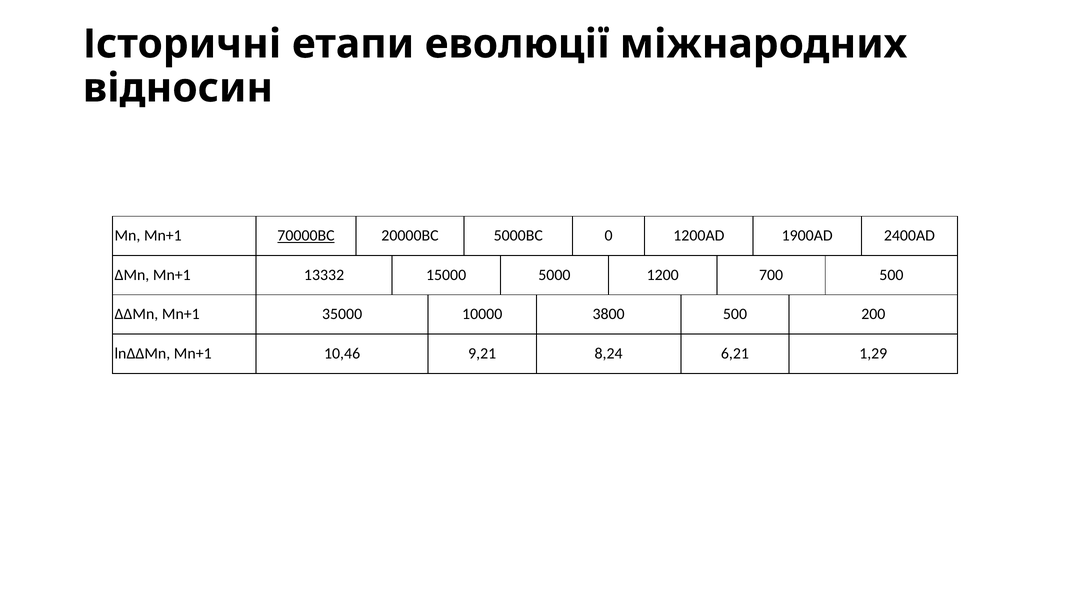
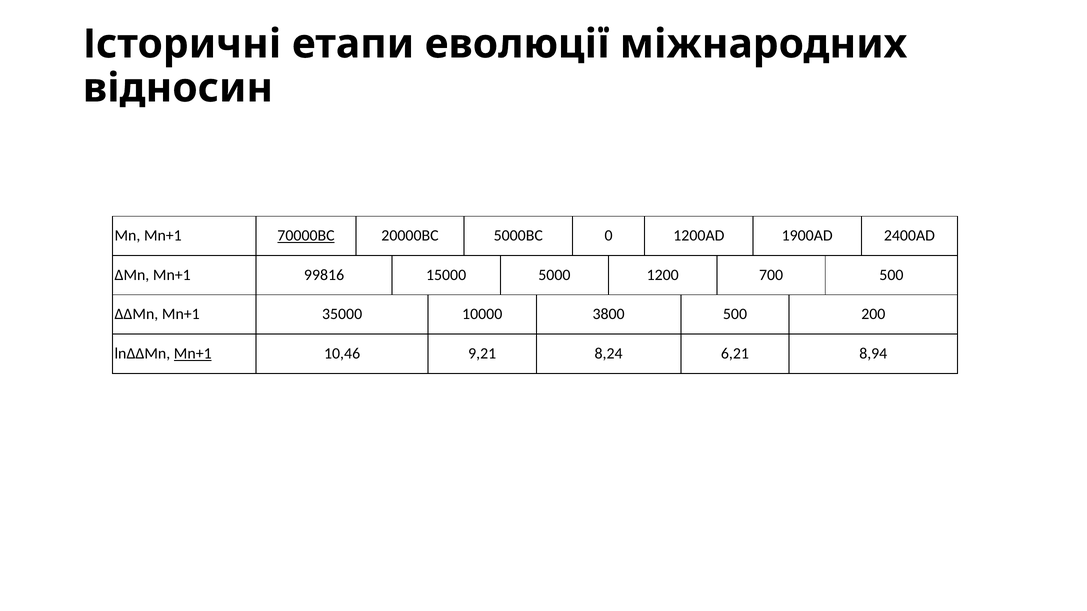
13332: 13332 -> 99816 (324, 275)
Mn+1 underline: none -> present (193, 354)
1,29: 1,29 -> 8,94 (873, 354)
